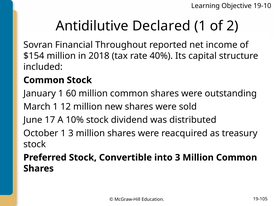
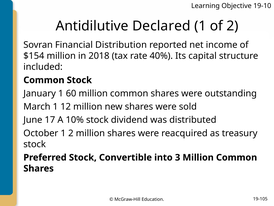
Throughout: Throughout -> Distribution (121, 45)
1 3: 3 -> 2 (71, 133)
